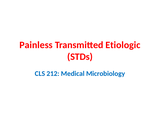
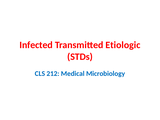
Painless: Painless -> Infected (36, 45)
